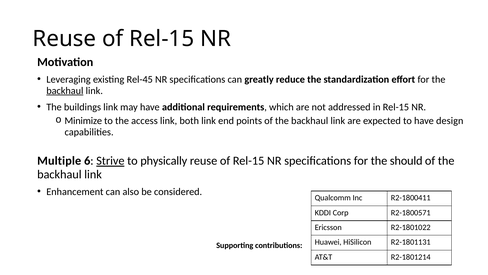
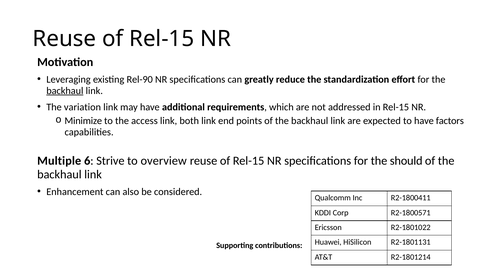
Rel-45: Rel-45 -> Rel-90 (140, 79)
buildings: buildings -> variation (82, 107)
design: design -> factors (450, 121)
Strive underline: present -> none (110, 161)
physically: physically -> overview (164, 161)
